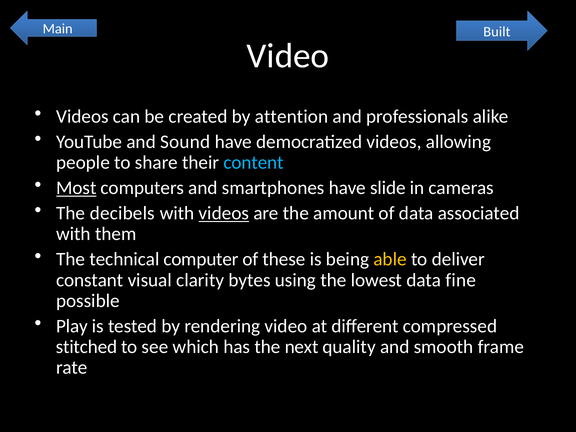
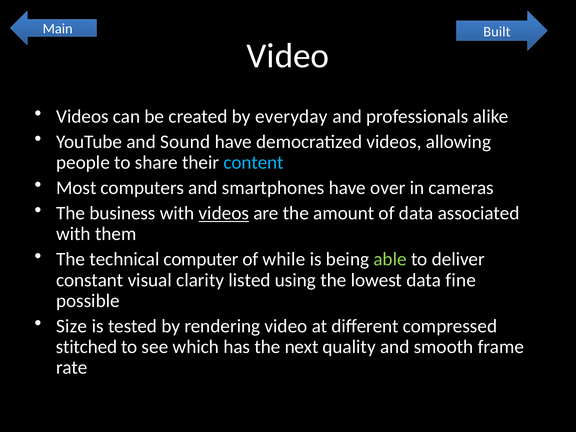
attention: attention -> everyday (291, 117)
Most underline: present -> none (76, 188)
slide: slide -> over (388, 188)
decibels: decibels -> business (122, 213)
these: these -> while (284, 259)
able colour: yellow -> light green (390, 259)
bytes: bytes -> listed (250, 280)
Play: Play -> Size (72, 326)
